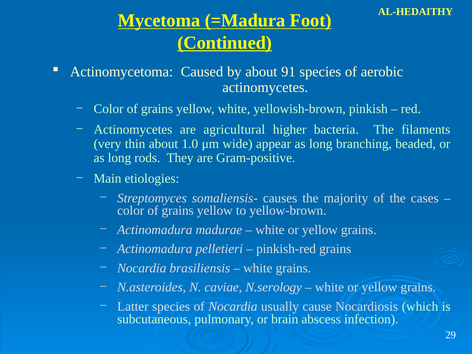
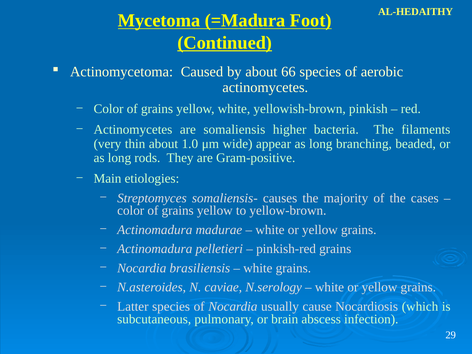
91: 91 -> 66 (288, 72)
agricultural: agricultural -> somaliensis (234, 130)
